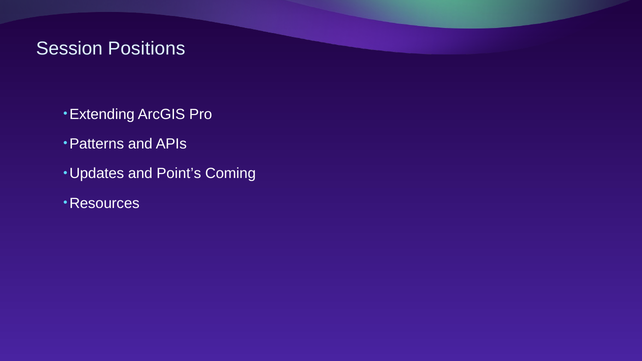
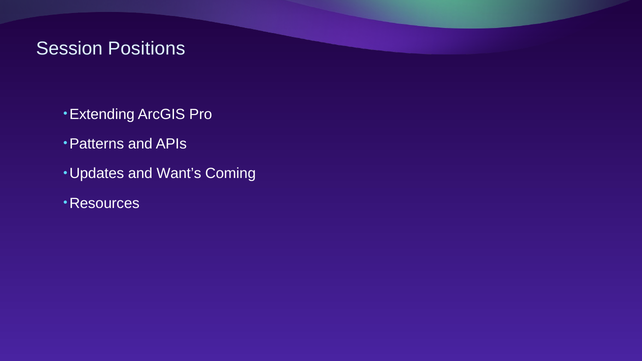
Point’s: Point’s -> Want’s (179, 174)
